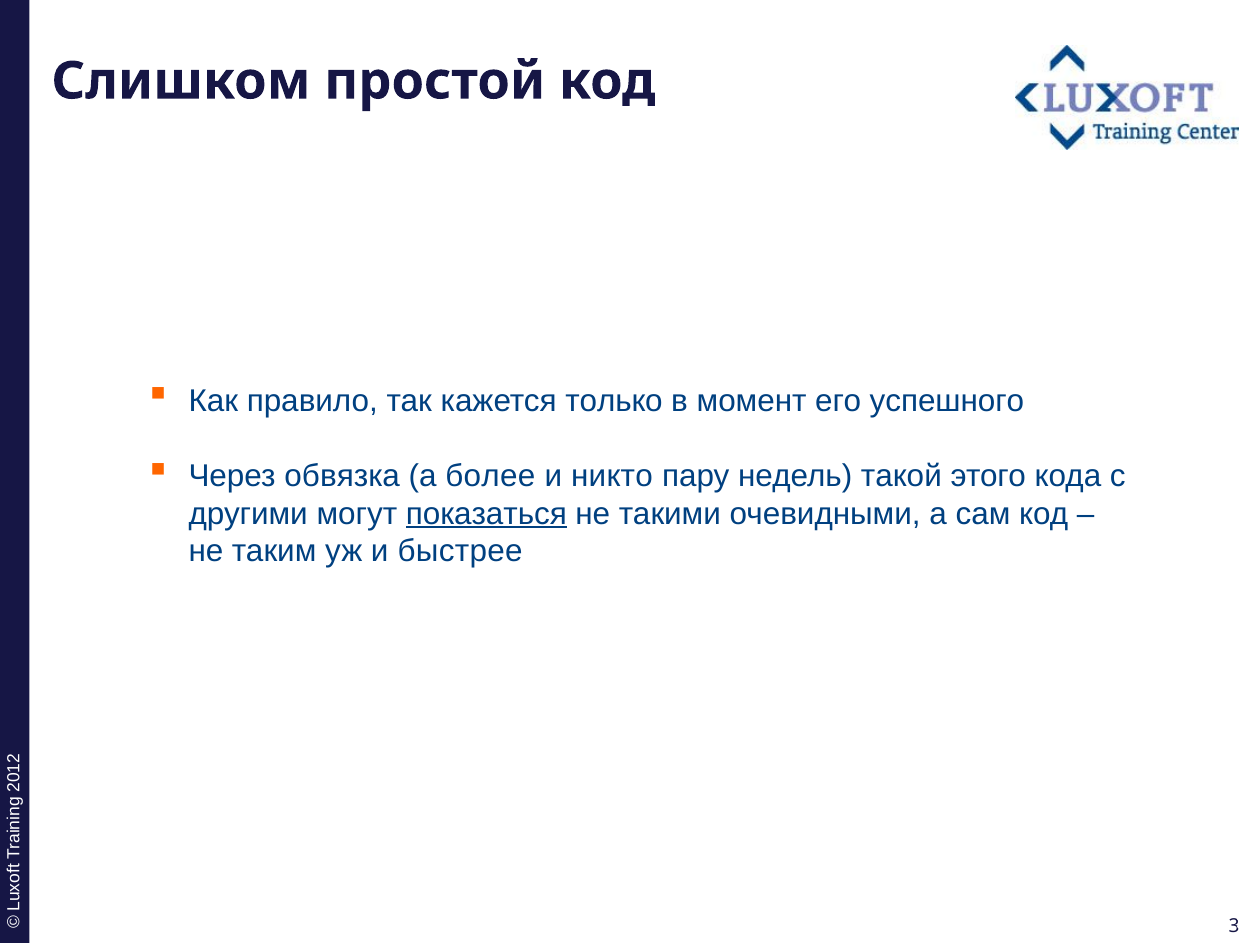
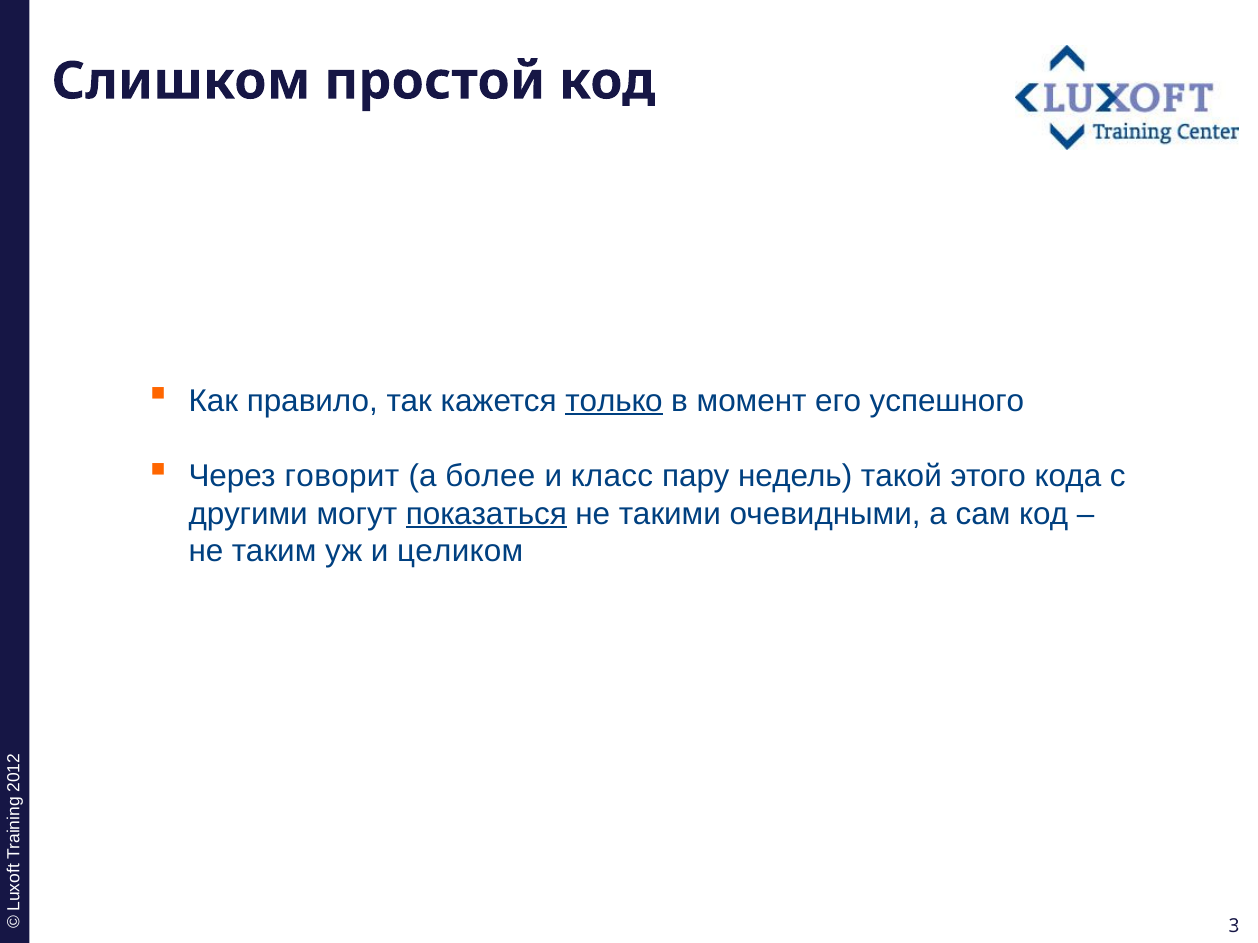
только underline: none -> present (614, 401)
обвязка: обвязка -> говорит (342, 476)
никто: никто -> класс (612, 476)
быстрее: быстрее -> целиком (460, 552)
